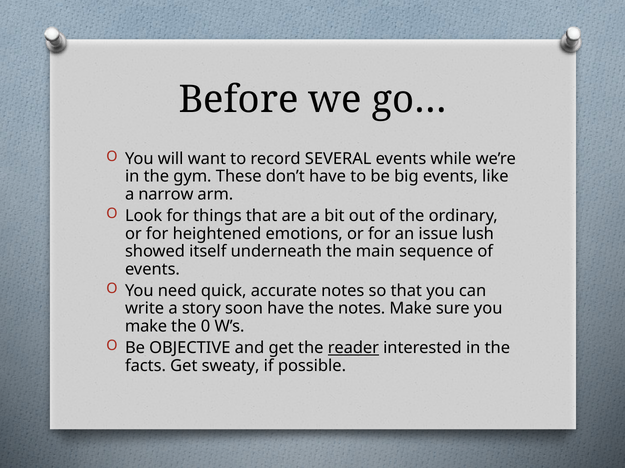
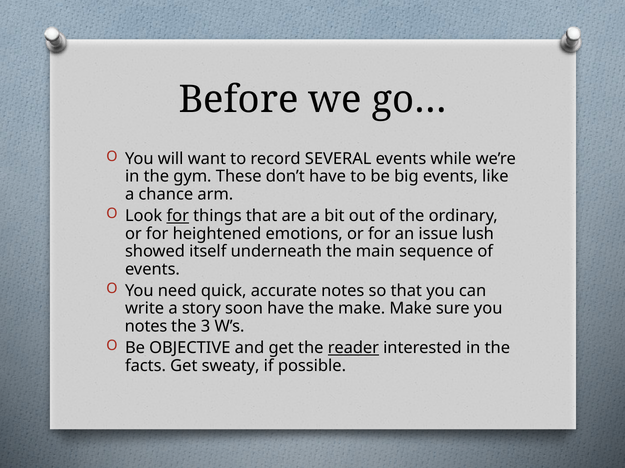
narrow: narrow -> chance (166, 195)
for underline: none -> present (178, 216)
the notes: notes -> make (362, 309)
make: make -> notes (146, 327)
0: 0 -> 3 (205, 327)
